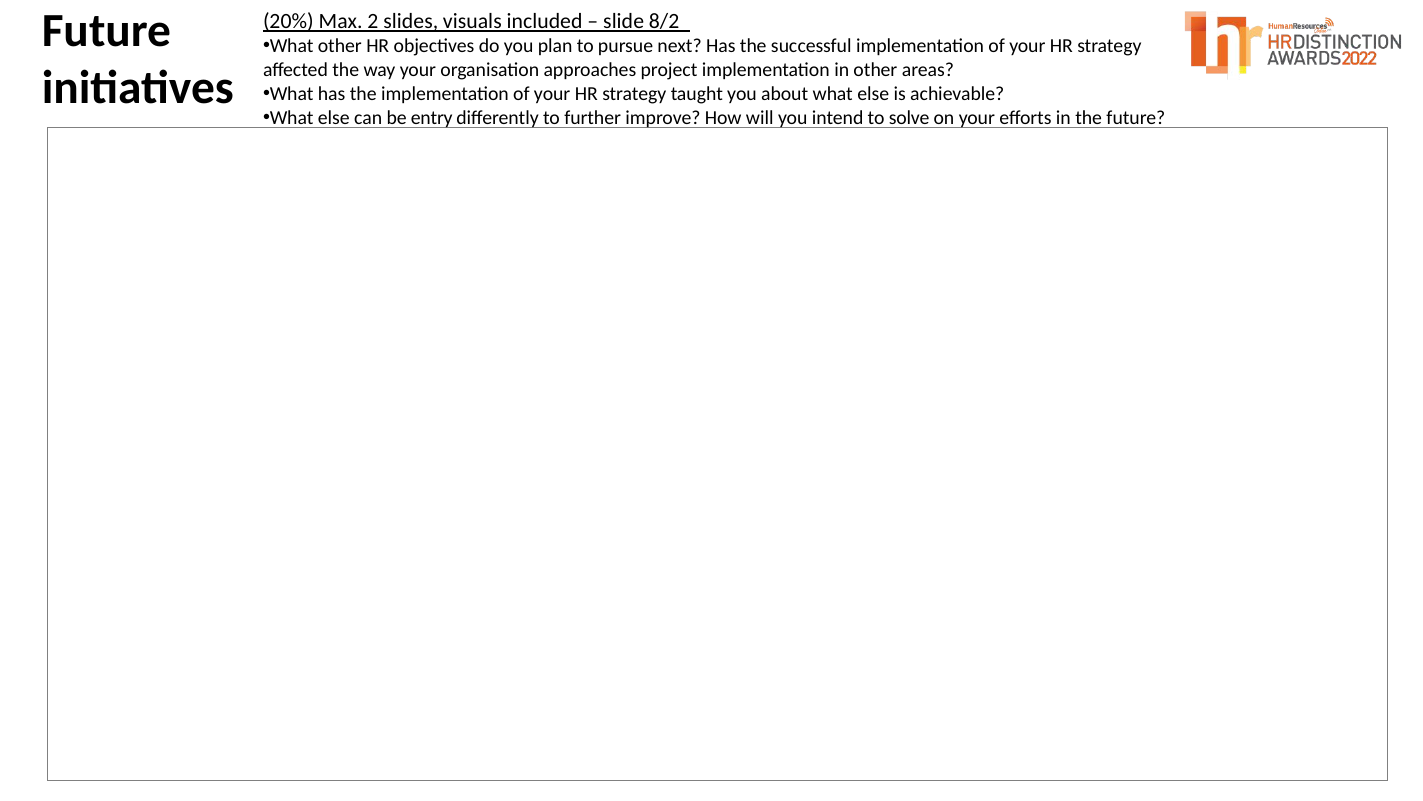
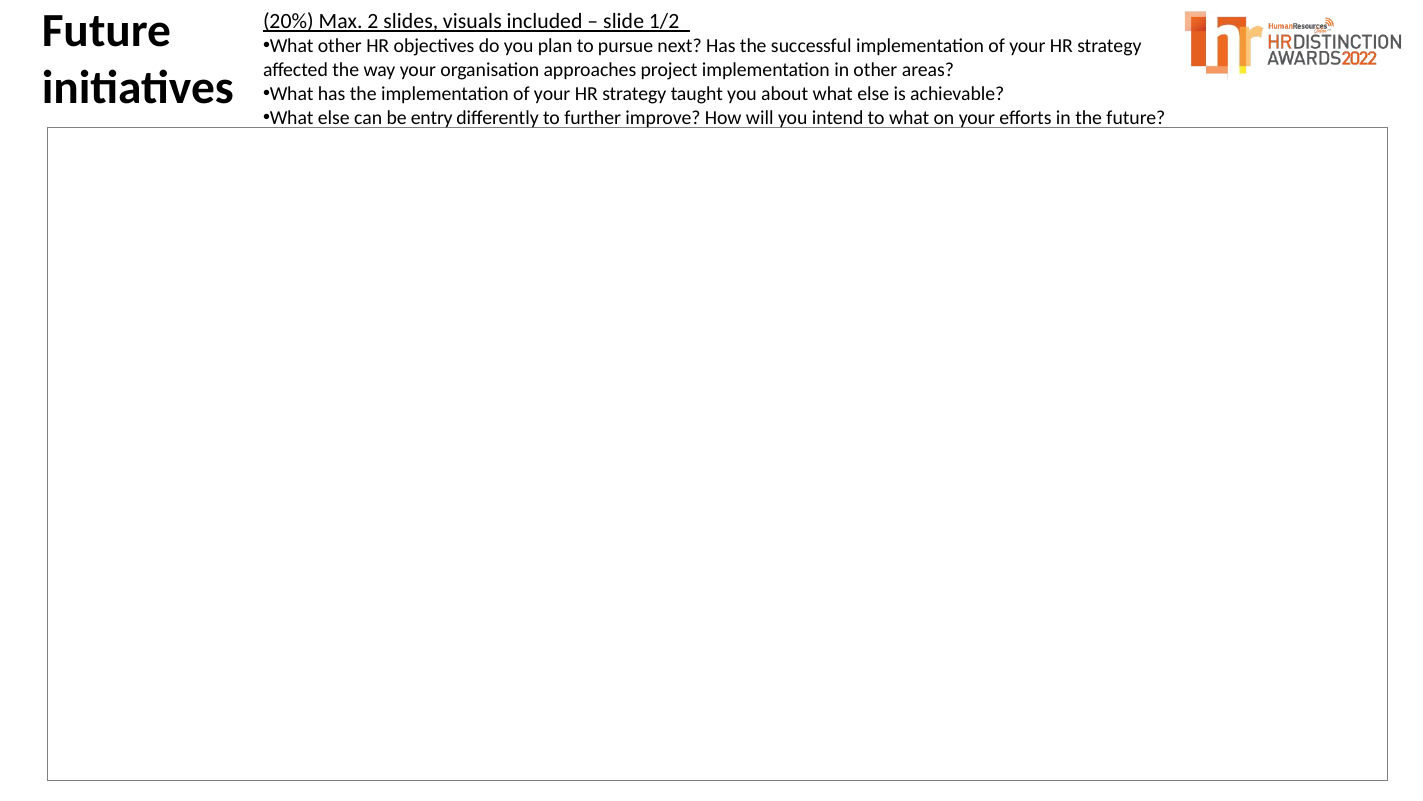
8/2: 8/2 -> 1/2 (664, 22)
to solve: solve -> what (909, 118)
